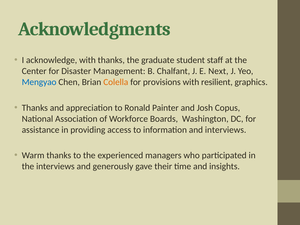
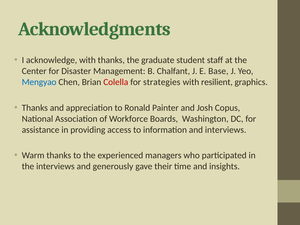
Next: Next -> Base (218, 71)
Colella colour: orange -> red (116, 82)
provisions: provisions -> strategies (162, 82)
